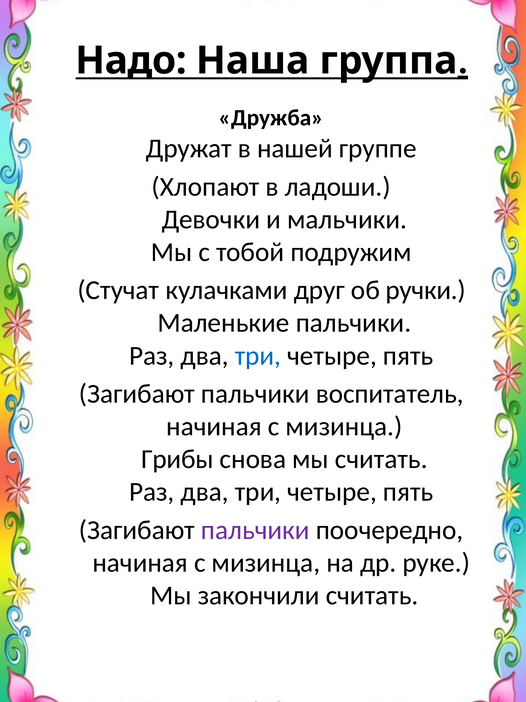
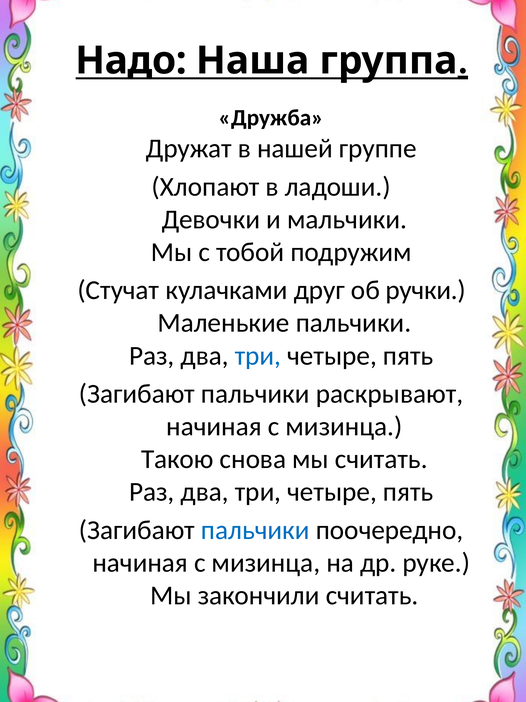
воспитатель: воспитатель -> раскрывают (390, 393)
Грибы: Грибы -> Такою (177, 459)
пальчики colour: purple -> blue (255, 530)
